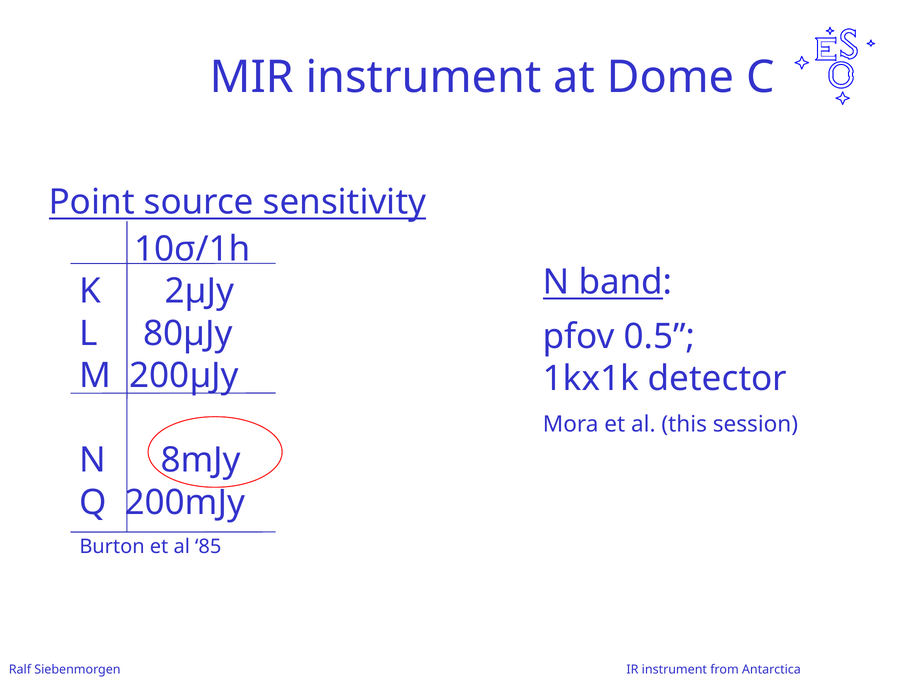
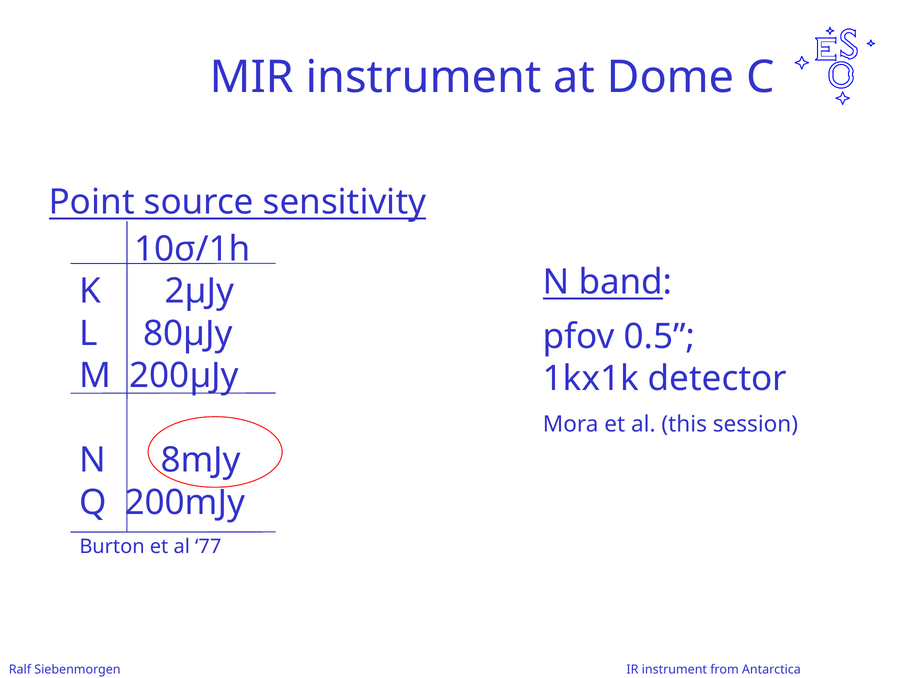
85: 85 -> 77 (208, 546)
